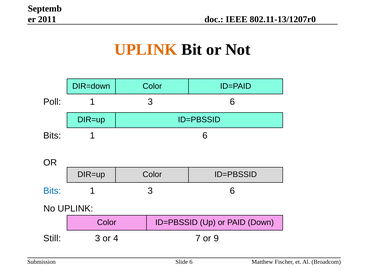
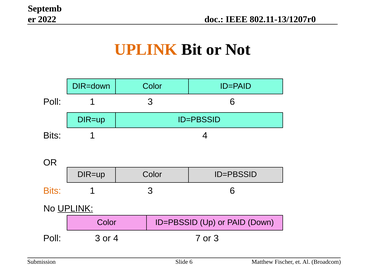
2011: 2011 -> 2022 (47, 19)
1 6: 6 -> 4 (205, 136)
Bits colour: blue -> orange (52, 192)
UPLINK underline: none -> present (75, 209)
Still: Still -> Poll (52, 239)
or 9: 9 -> 3 (216, 239)
